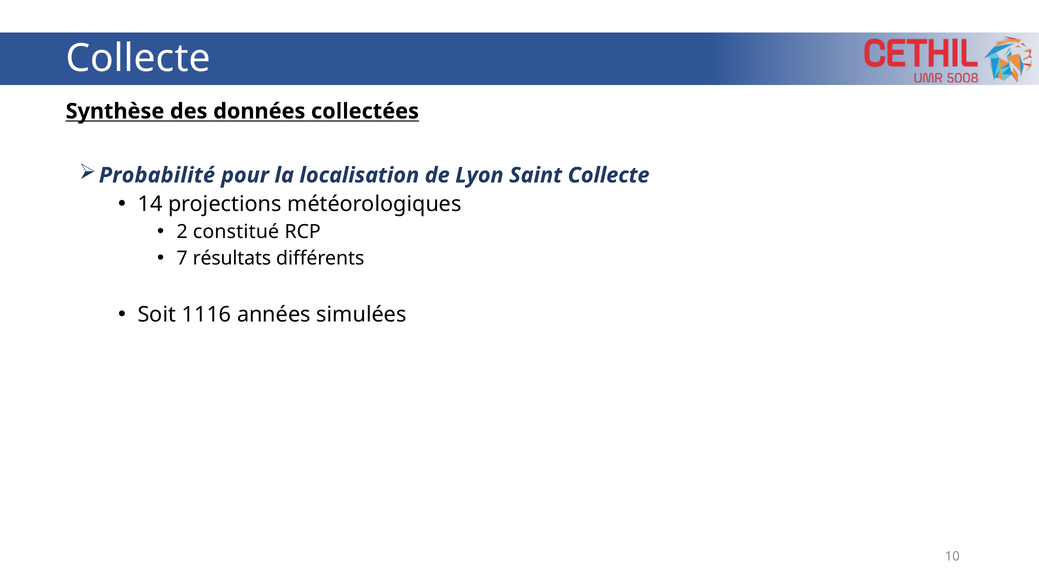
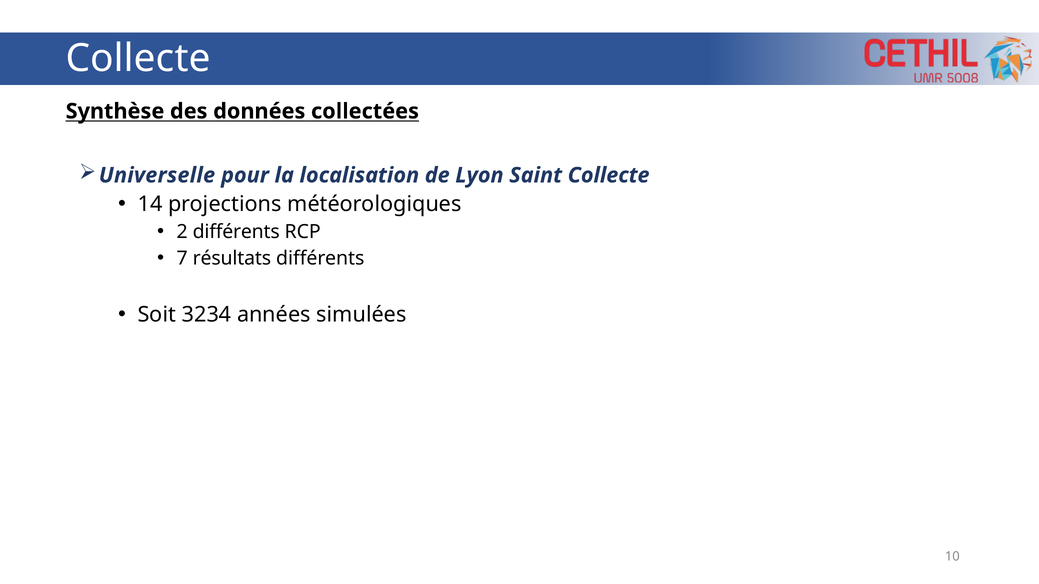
Probabilité: Probabilité -> Universelle (157, 175)
2 constitué: constitué -> différents (236, 232)
1116: 1116 -> 3234 (207, 315)
